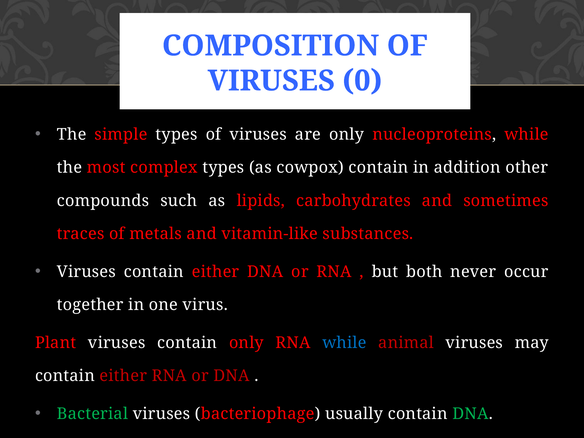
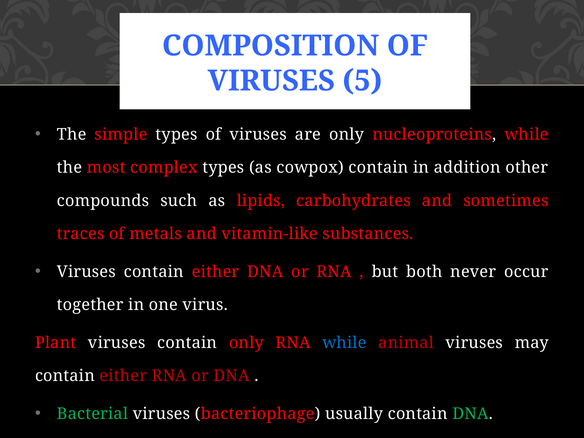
0: 0 -> 5 (362, 81)
